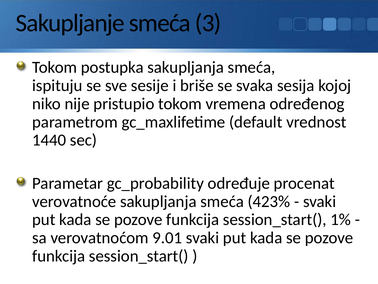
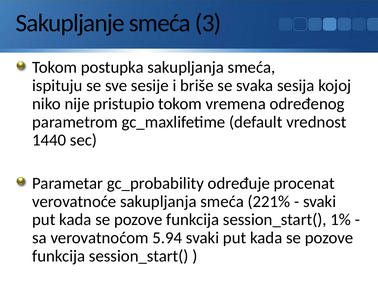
423%: 423% -> 221% (269, 201)
9.01: 9.01 -> 5.94 (167, 237)
